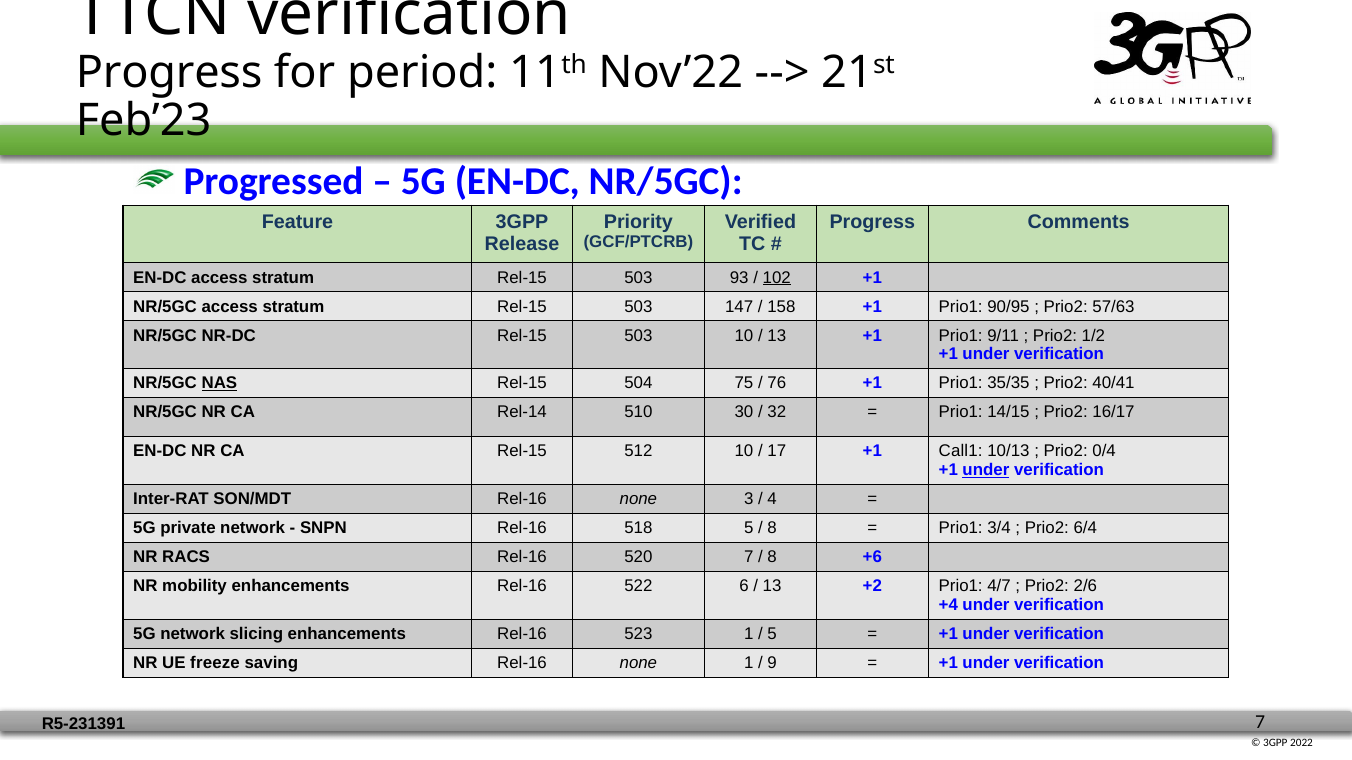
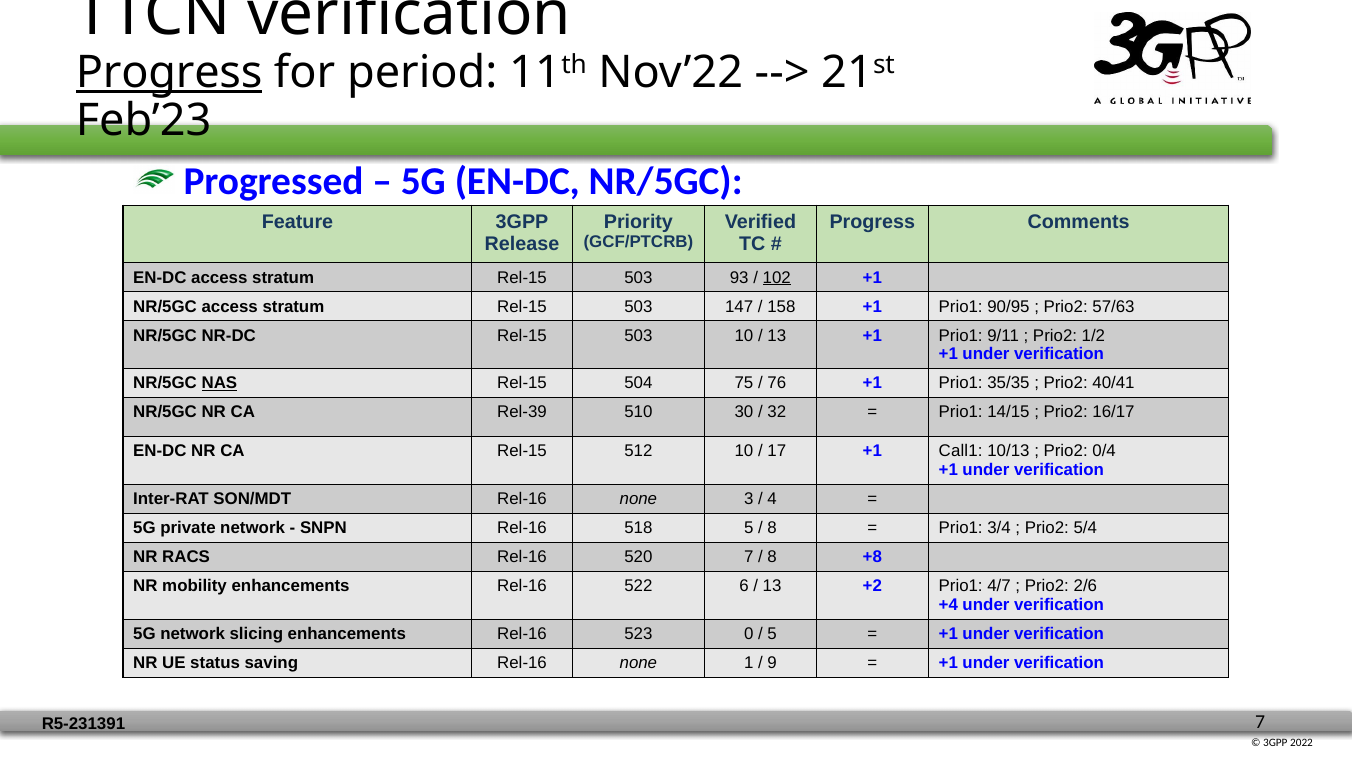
Progress underline: none -> present (169, 72)
Rel-14: Rel-14 -> Rel-39 (522, 413)
under underline: present -> none (986, 470)
6/4: 6/4 -> 5/4 (1085, 528)
+6: +6 -> +8 (872, 557)
523 1: 1 -> 0 (749, 634)
freeze: freeze -> status (215, 663)
